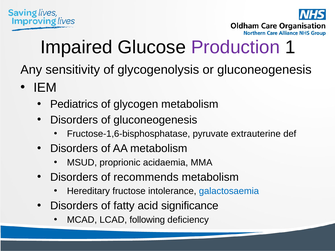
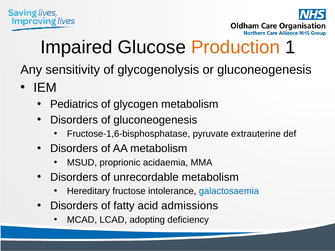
Production colour: purple -> orange (235, 47)
recommends: recommends -> unrecordable (146, 177)
significance: significance -> admissions (190, 206)
following: following -> adopting (147, 220)
